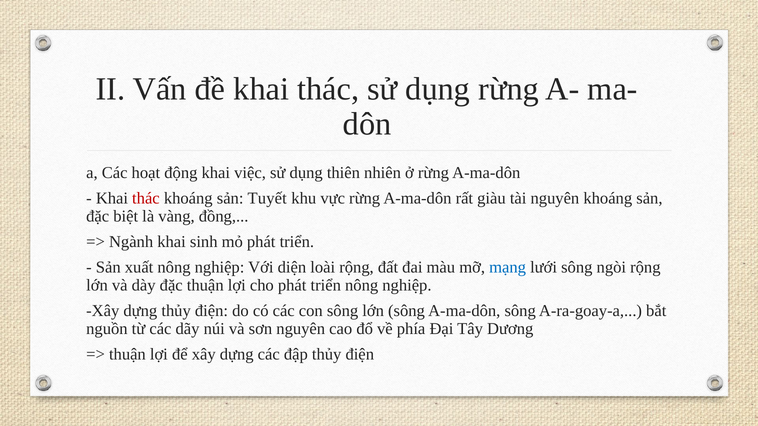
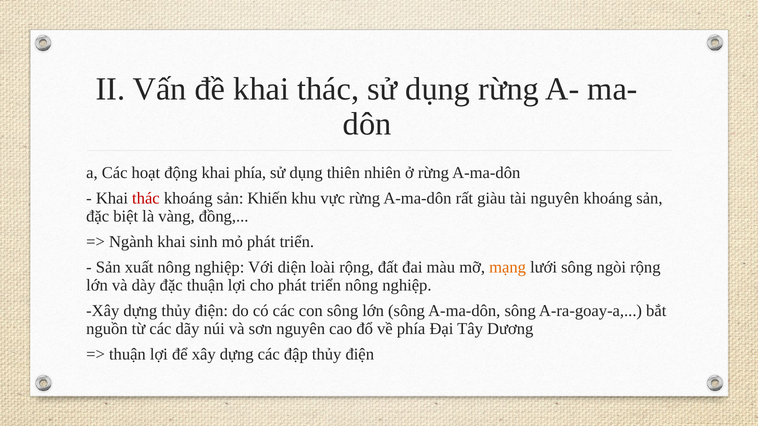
khai việc: việc -> phía (250, 173)
Tuyết: Tuyết -> Khiến (267, 198)
mạng colour: blue -> orange (508, 268)
